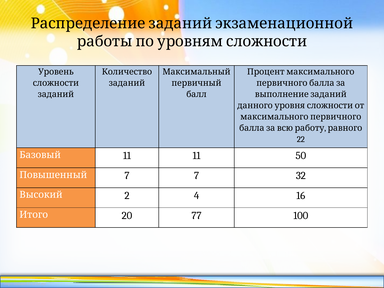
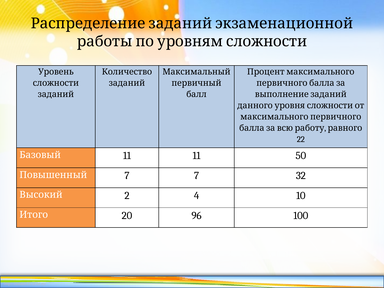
16: 16 -> 10 (301, 196)
77: 77 -> 96 (197, 216)
